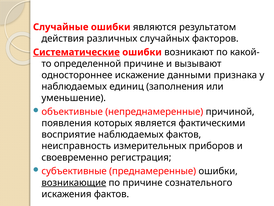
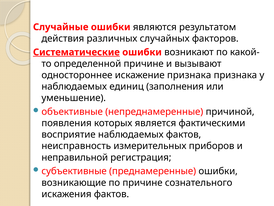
искажение данными: данными -> признака (189, 75)
своевременно: своевременно -> неправильной (75, 157)
возникающие underline: present -> none (74, 182)
